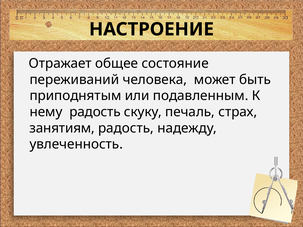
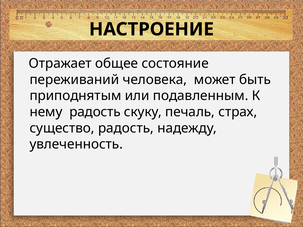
занятиям: занятиям -> существо (62, 128)
